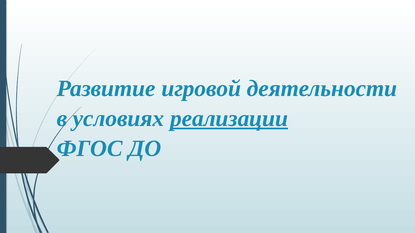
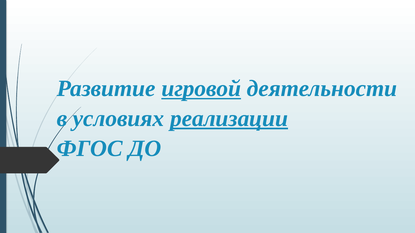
игровой underline: none -> present (201, 89)
